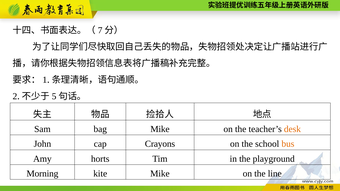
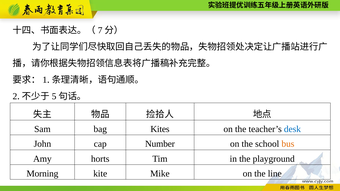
bag Mike: Mike -> Kites (160, 129)
desk colour: orange -> blue (292, 129)
Crayons: Crayons -> Number (160, 144)
